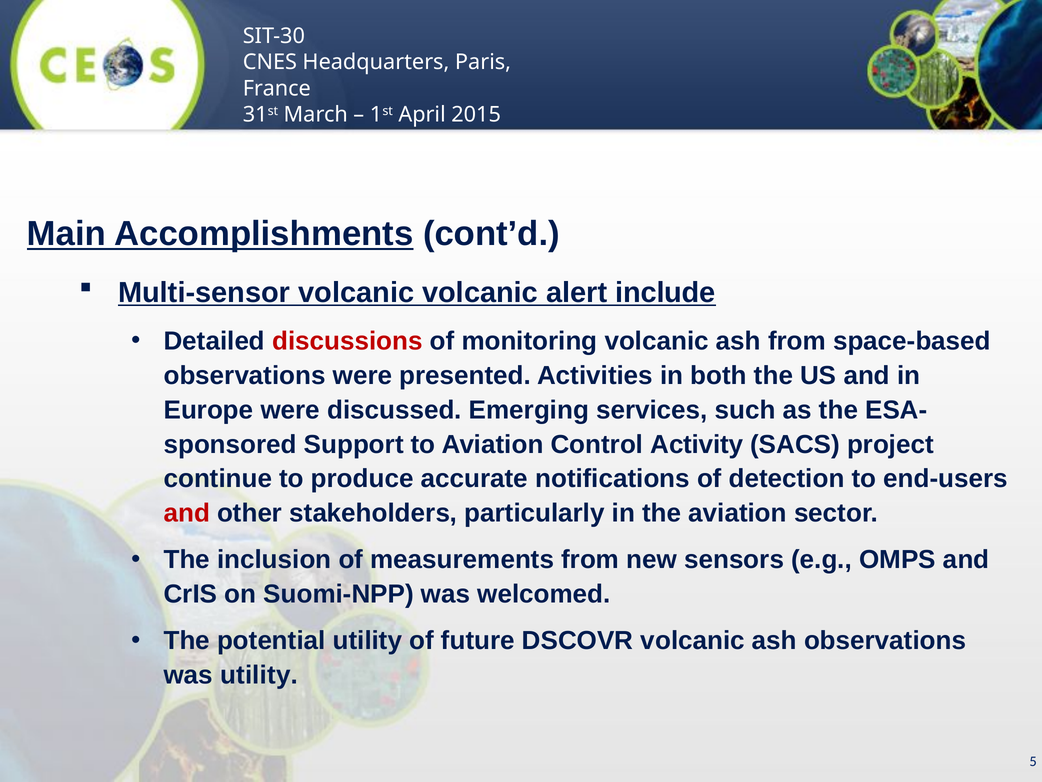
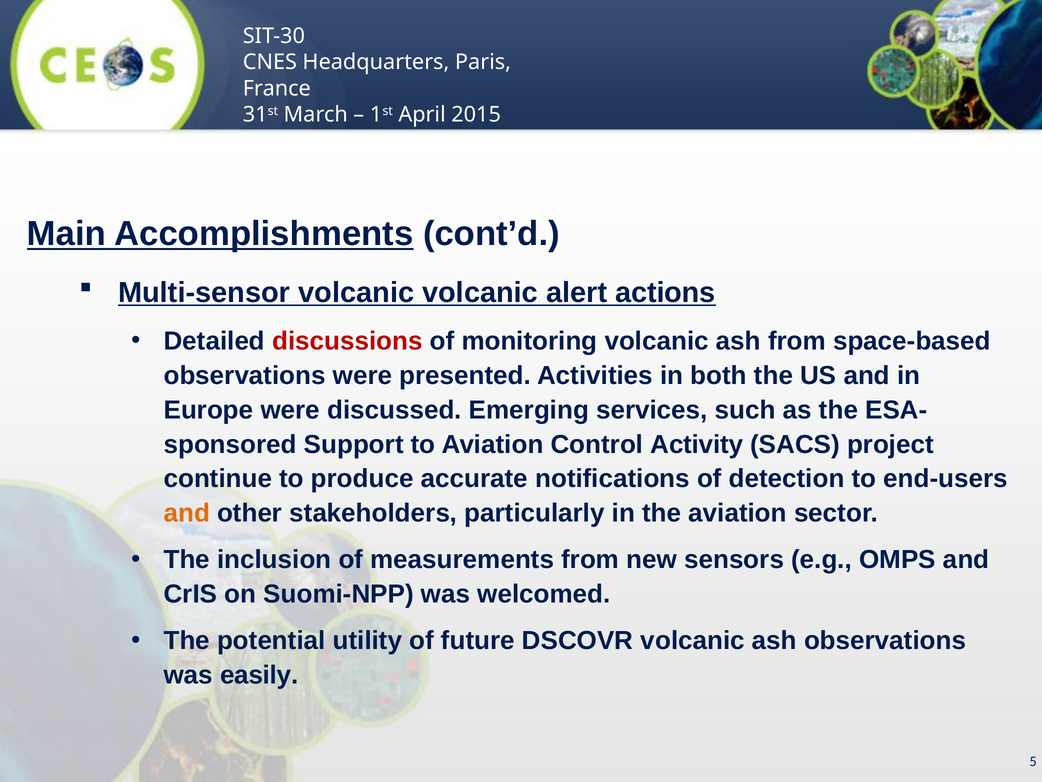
include: include -> actions (665, 292)
and colour: red -> orange (187, 513)
was utility: utility -> easily (259, 675)
